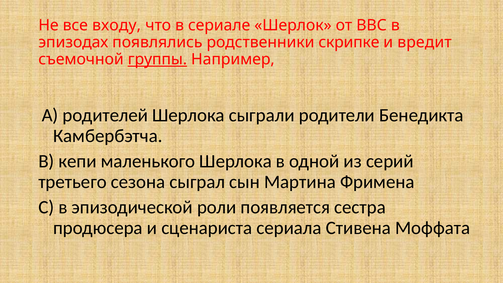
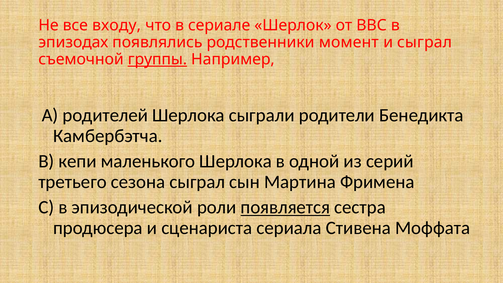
скрипке: скрипке -> момент (349, 42)
и вредит: вредит -> сыграл (424, 42)
появляется underline: none -> present (285, 207)
